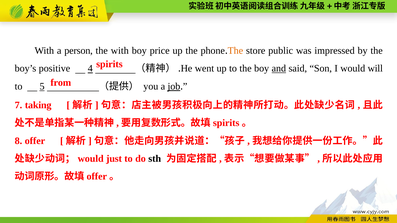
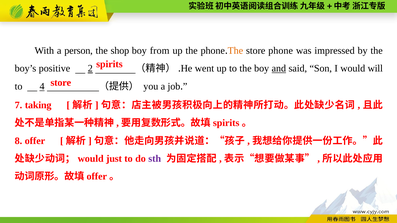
the with: with -> shop (120, 51)
price: price -> from (160, 51)
store public: public -> phone (281, 51)
4: 4 -> 2 (90, 69)
from: from -> store (61, 83)
5: 5 -> 4 (42, 86)
job underline: present -> none (174, 86)
sth colour: black -> purple (155, 159)
